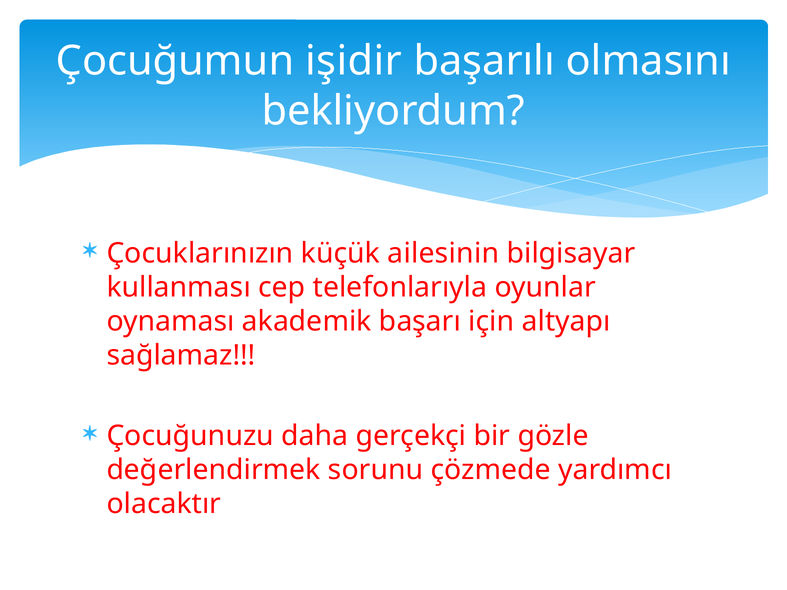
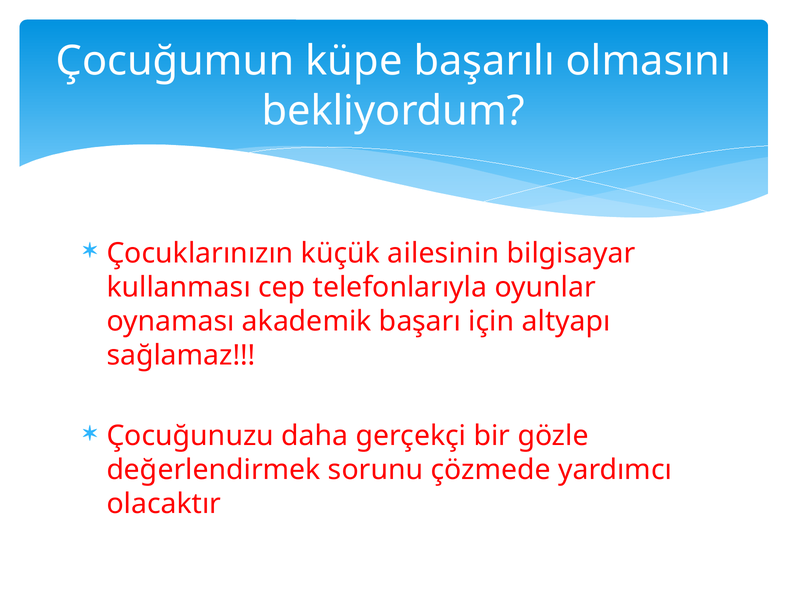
işidir: işidir -> küpe (354, 61)
